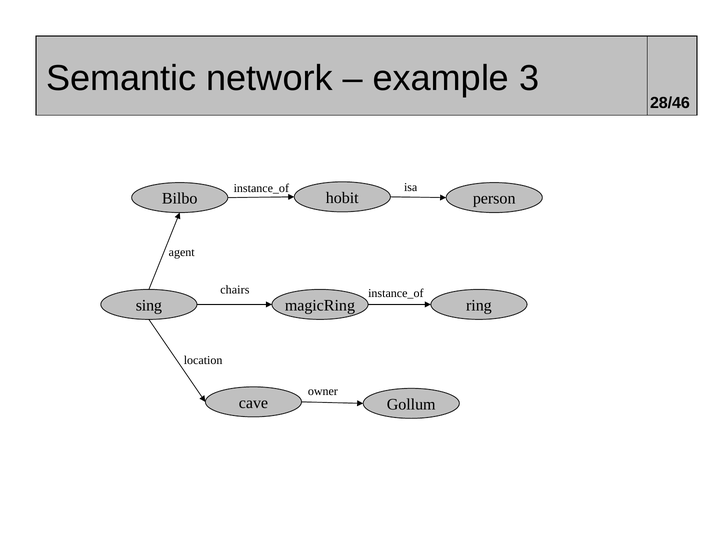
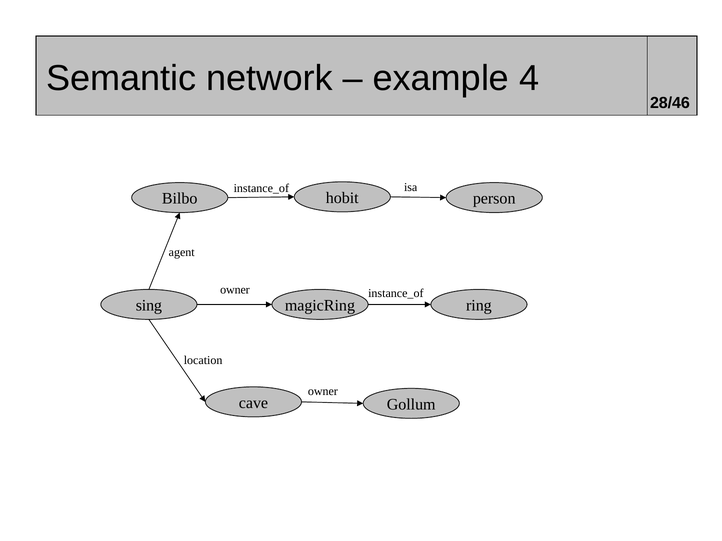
3: 3 -> 4 (529, 78)
chairs: chairs -> owner (235, 290)
